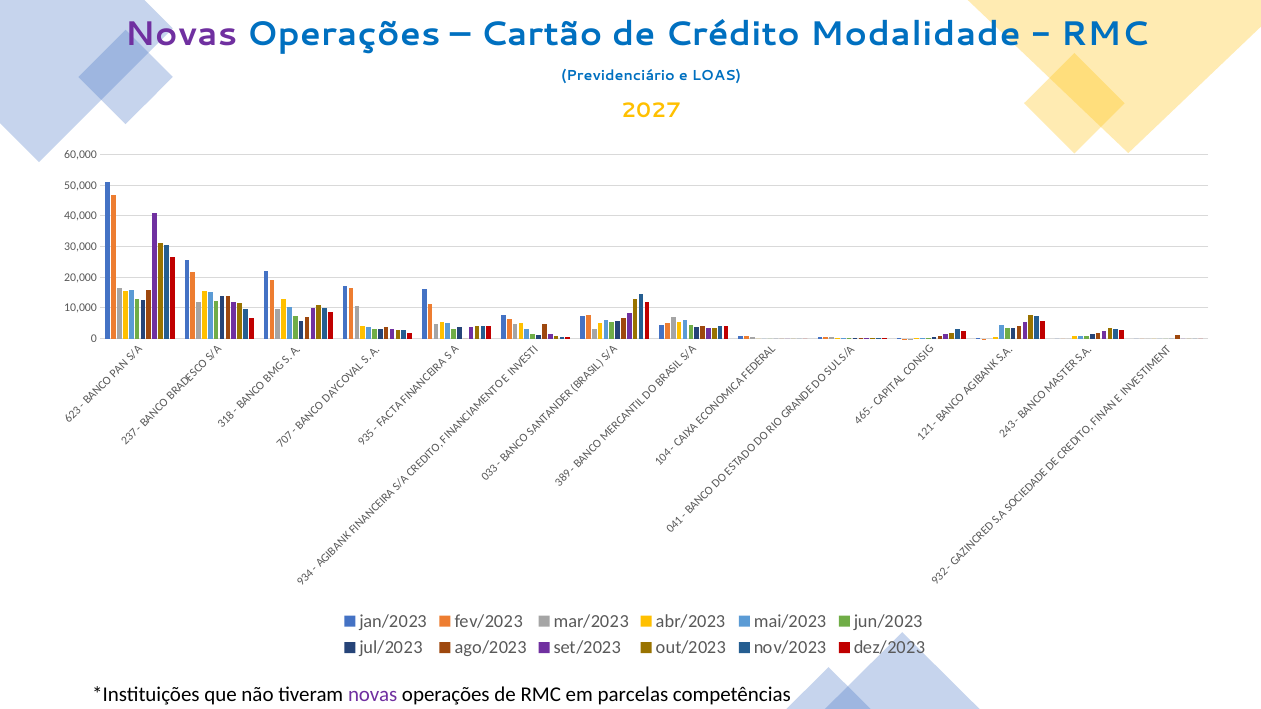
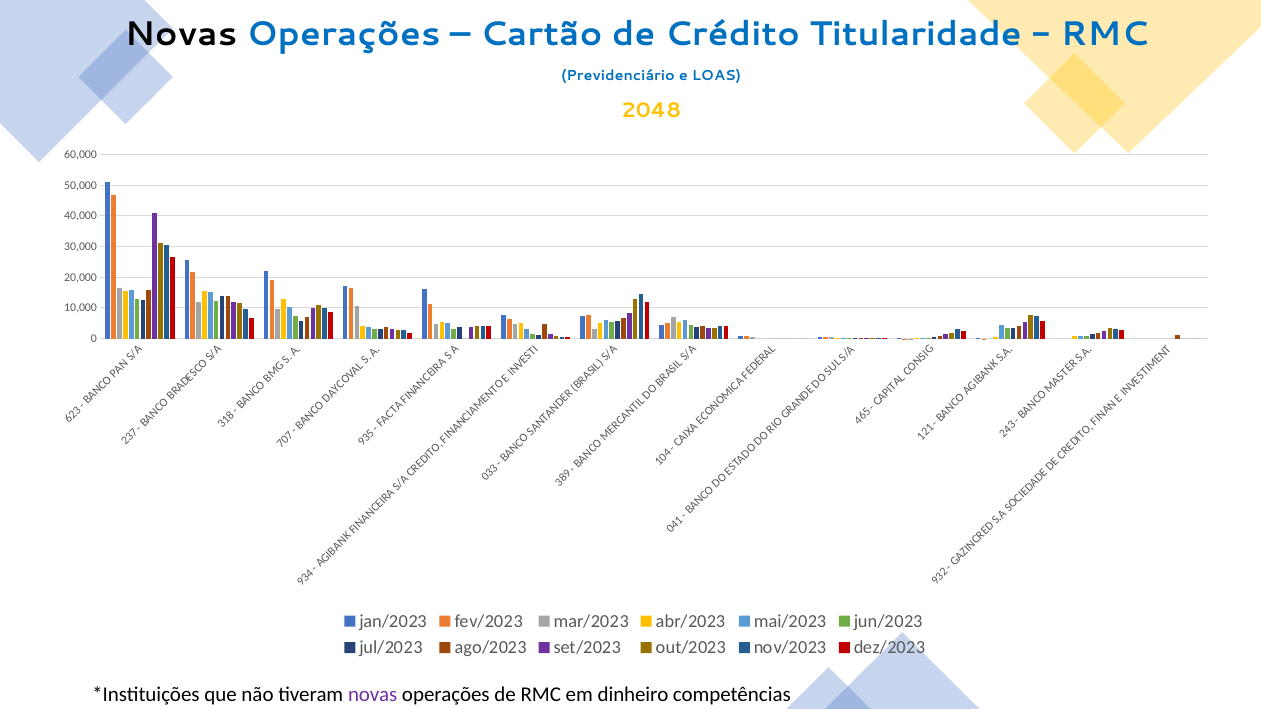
Novas colour: purple -> black (181, 34)
Modalidade: Modalidade -> Titularidade (916, 34)
2027: 2027 -> 2048 (651, 111)
parcelas: parcelas -> dinheiro (633, 695)
